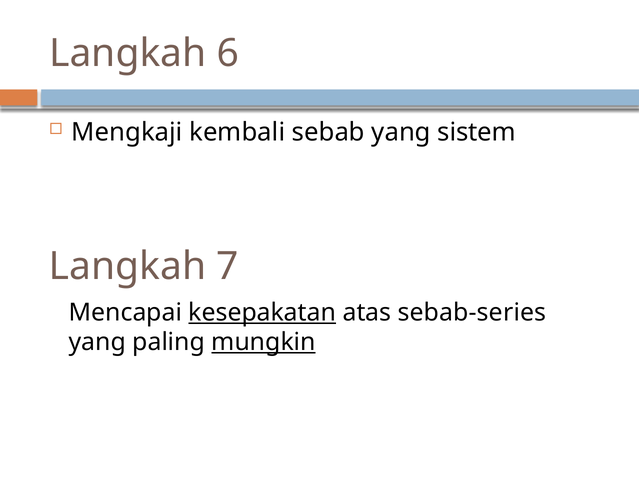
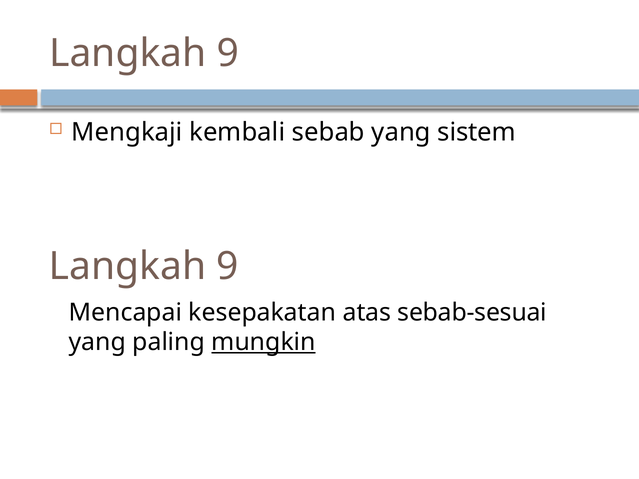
6: 6 -> 9 (228, 53)
7: 7 -> 9 (227, 266)
kesepakatan underline: present -> none (262, 313)
sebab-series: sebab-series -> sebab-sesuai (472, 313)
